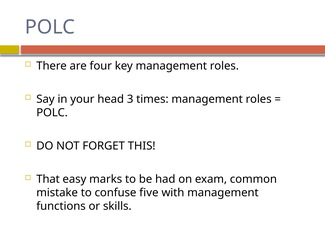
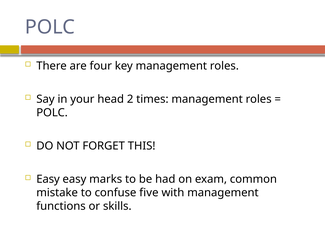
3: 3 -> 2 (130, 99)
That: That -> Easy (48, 180)
